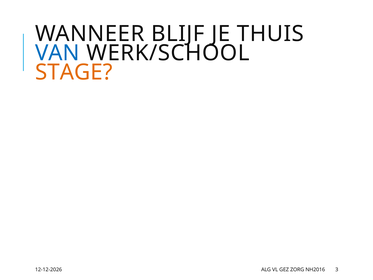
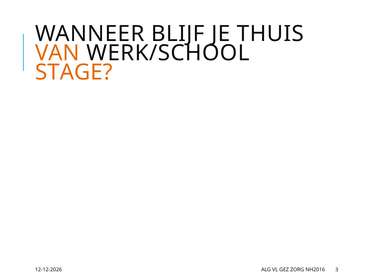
VAN colour: blue -> orange (57, 53)
